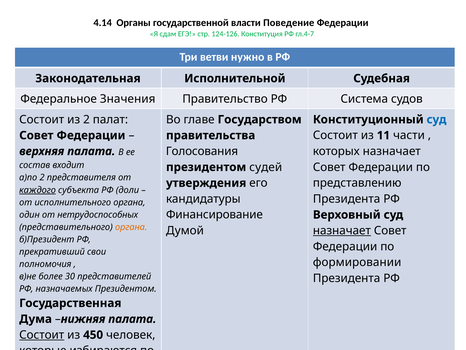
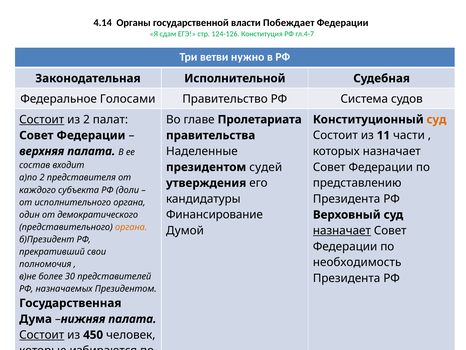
Поведение: Поведение -> Побеждает (289, 23)
Значения: Значения -> Голосами (128, 99)
Состоит underline: none -> present (42, 119)
Государством: Государством -> Пролетариата (260, 119)
суд colour: blue -> orange (436, 119)
Голосования: Голосования -> Наделенные (202, 151)
каждого underline: present -> none (38, 190)
нетрудоспособных: нетрудоспособных -> демократического (98, 214)
формировании: формировании -> необходимость (357, 262)
